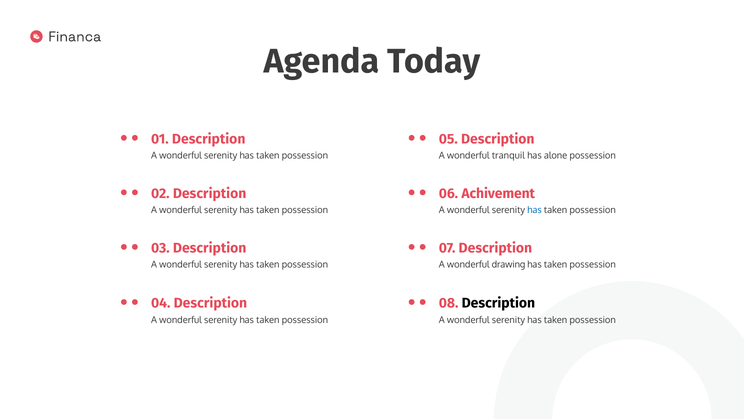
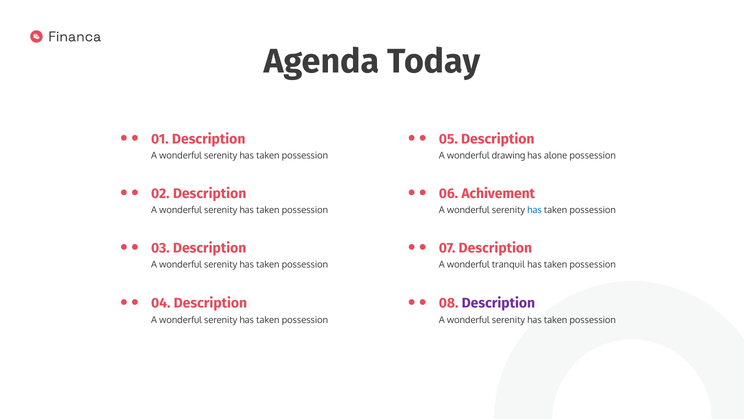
tranquil: tranquil -> drawing (508, 156)
drawing: drawing -> tranquil (508, 265)
Description colour: black -> purple (498, 303)
